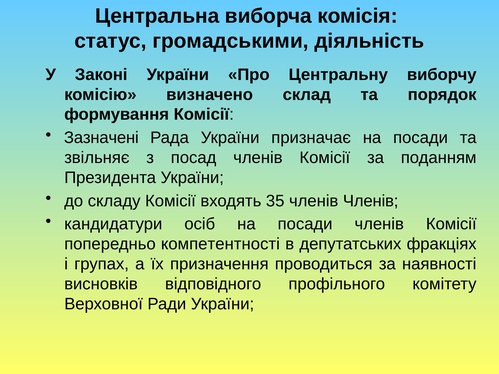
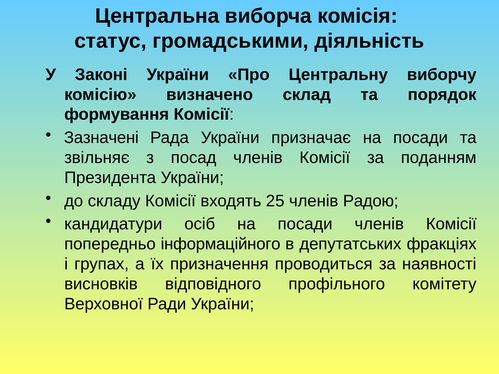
35: 35 -> 25 (275, 201)
членів Членів: Членів -> Радою (371, 201)
компетентності: компетентності -> інформаційного (221, 244)
